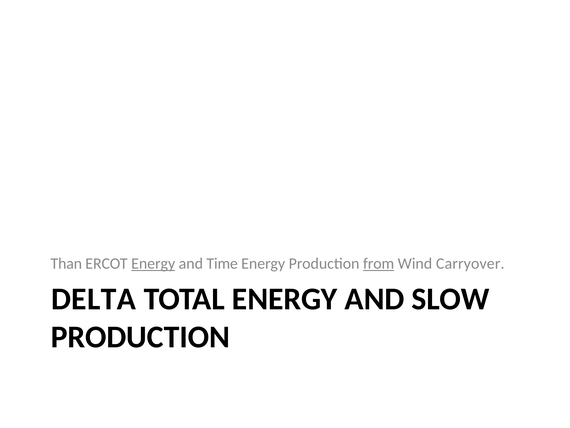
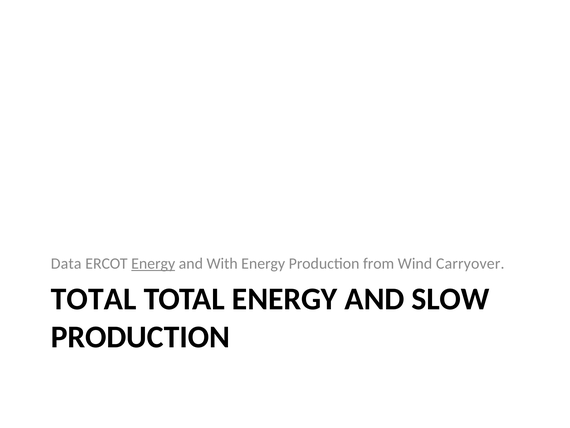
Than: Than -> Data (66, 263)
Time: Time -> With (222, 263)
from underline: present -> none (379, 263)
DELTA: DELTA -> TOTAL (94, 299)
